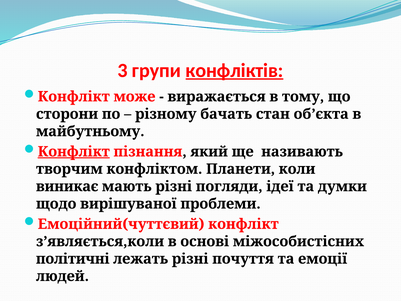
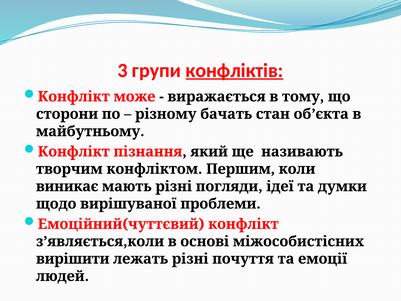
Конфлікт underline: present -> none (74, 152)
Планети: Планети -> Першим (241, 169)
політичні: політичні -> вирішити (73, 259)
